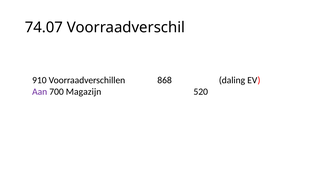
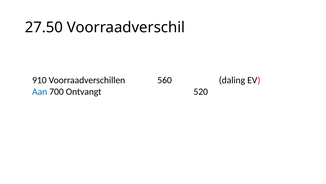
74.07: 74.07 -> 27.50 (44, 27)
868: 868 -> 560 (165, 80)
Aan colour: purple -> blue (40, 91)
Magazijn: Magazijn -> Ontvangt (84, 91)
